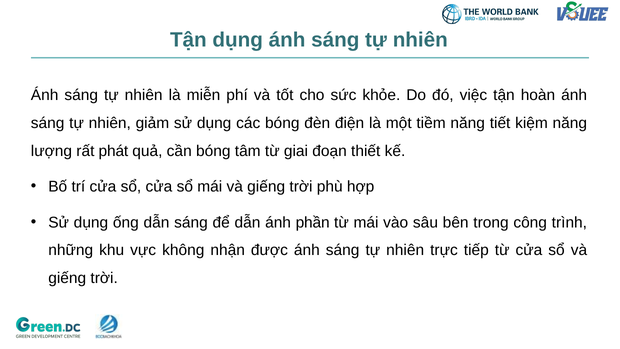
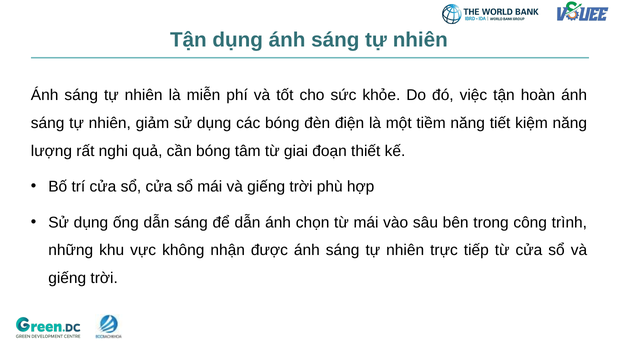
phát: phát -> nghi (113, 151)
phần: phần -> chọn (313, 222)
